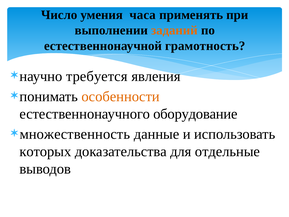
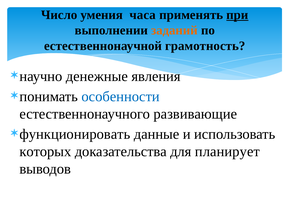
при underline: none -> present (237, 15)
требуется: требуется -> денежные (97, 76)
особенности colour: orange -> blue (121, 96)
оборудование: оборудование -> развивающие (195, 114)
множественность: множественность -> функционировать (75, 134)
отдельные: отдельные -> планирует (227, 151)
